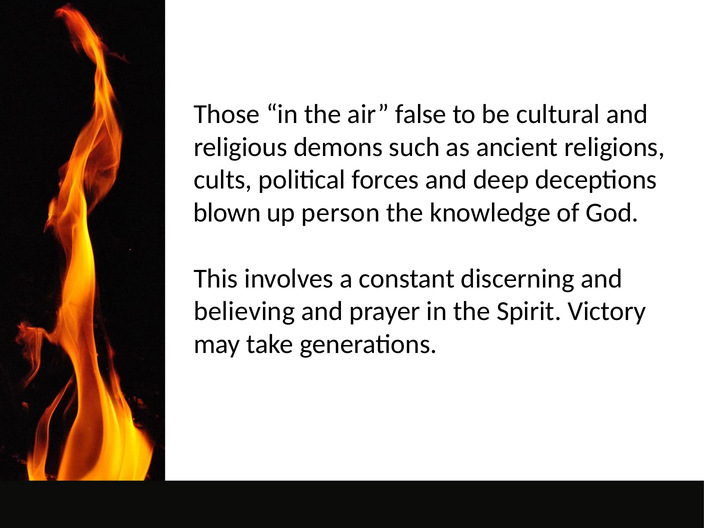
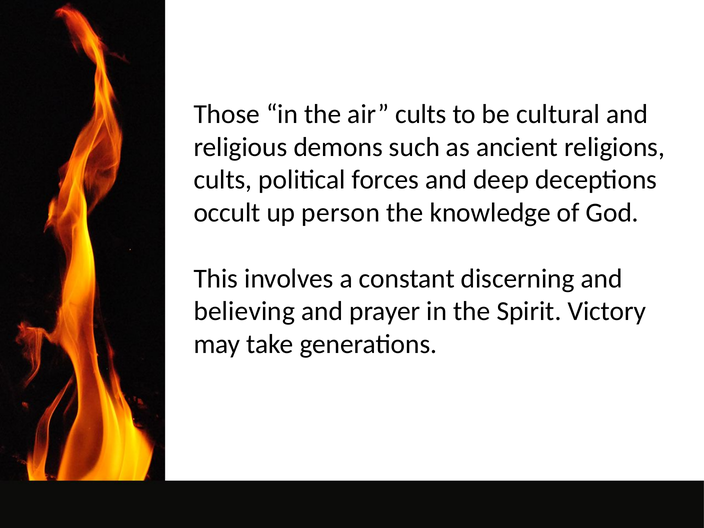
air false: false -> cults (421, 114)
blown: blown -> occult (227, 213)
